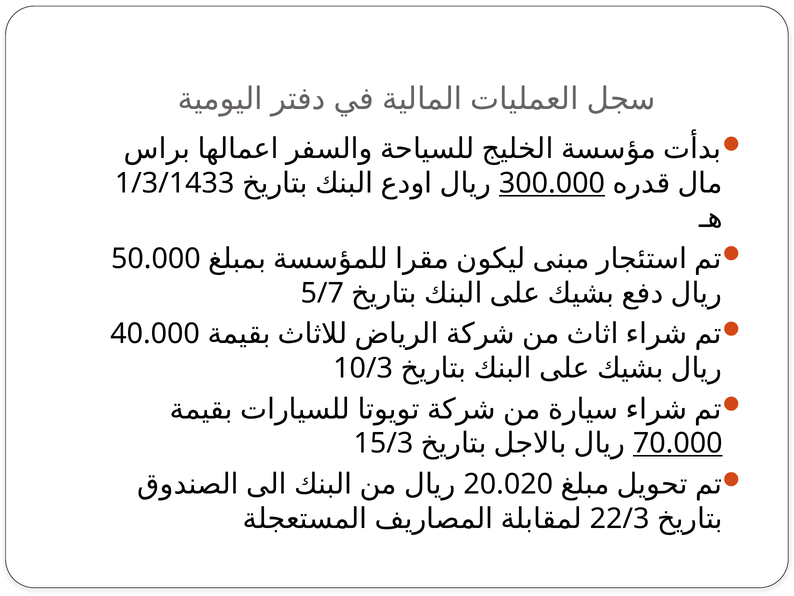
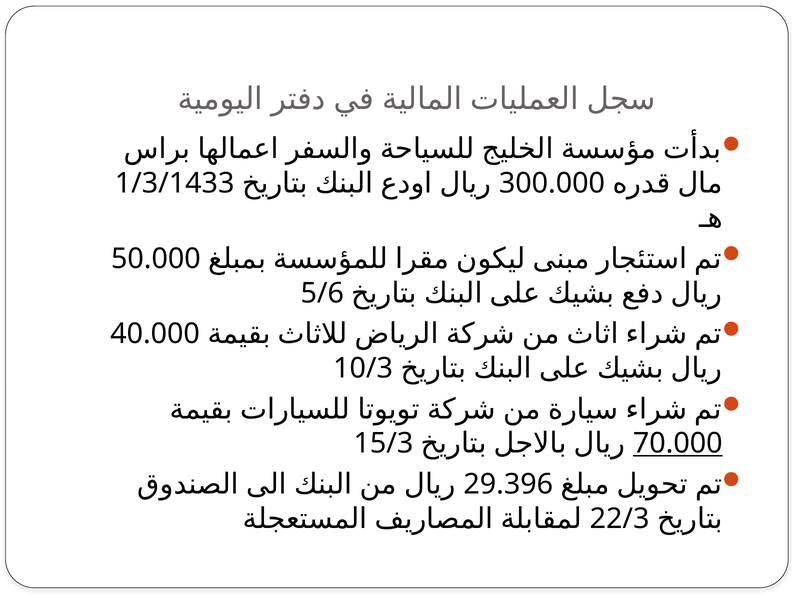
300.000 underline: present -> none (552, 183)
5/7: 5/7 -> 5/6 (322, 293)
20.020: 20.020 -> 29.396 (508, 484)
